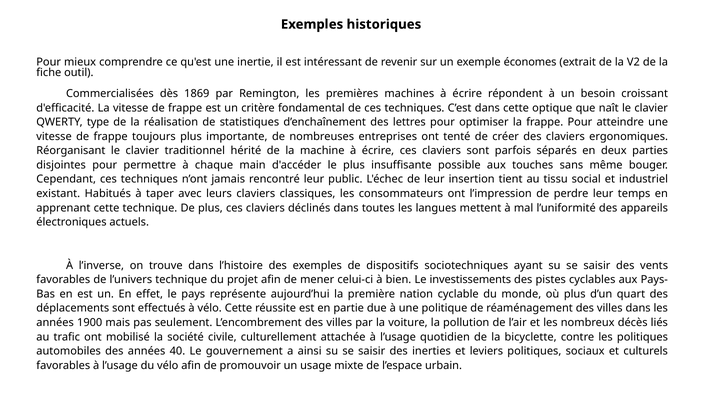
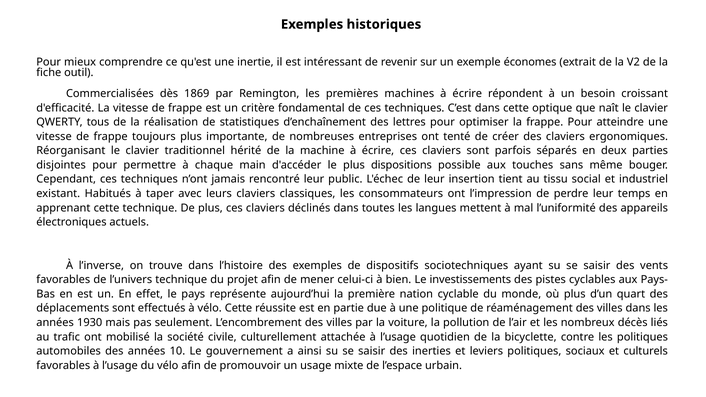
type: type -> tous (98, 122)
insuffisante: insuffisante -> dispositions (401, 165)
1900: 1900 -> 1930 (90, 323)
40: 40 -> 10 (177, 351)
